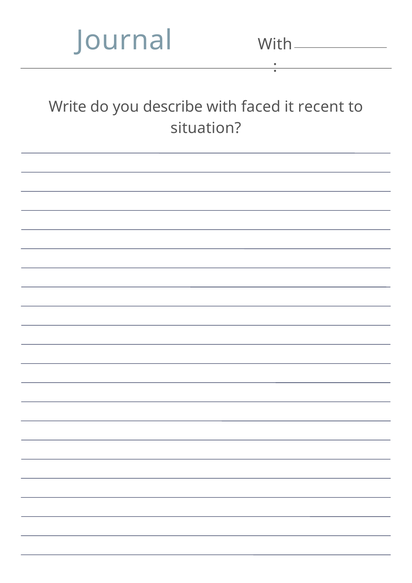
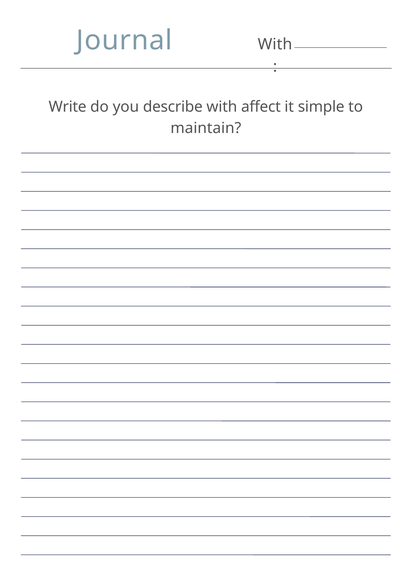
faced: faced -> affect (261, 107)
recent: recent -> simple (321, 107)
situation: situation -> maintain (206, 128)
